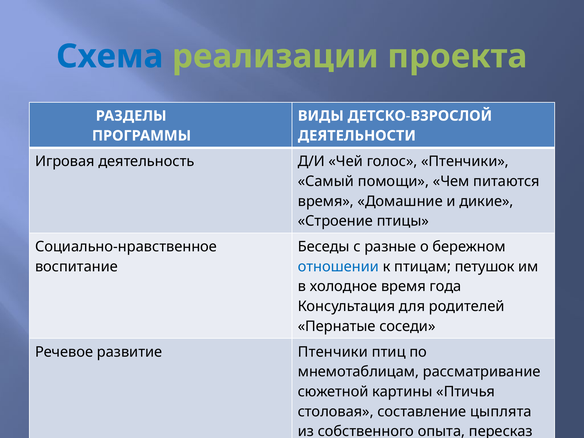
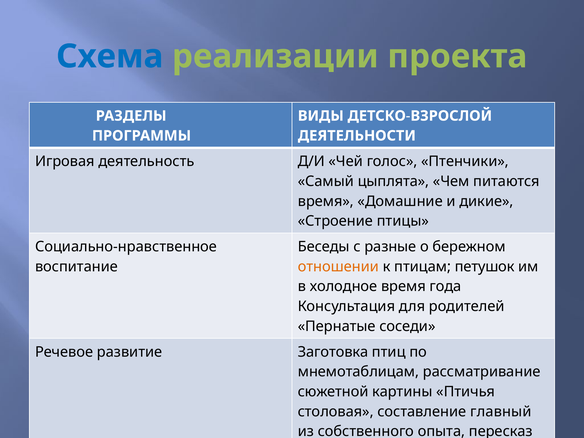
помощи: помощи -> цыплята (393, 181)
отношении colour: blue -> orange (338, 267)
развитие Птенчики: Птенчики -> Заготовка (333, 352)
цыплята: цыплята -> главный (501, 412)
